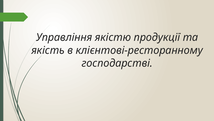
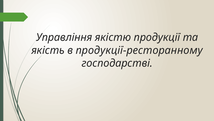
клієнтові-ресторанному: клієнтові-ресторанному -> продукції-ресторанному (139, 50)
